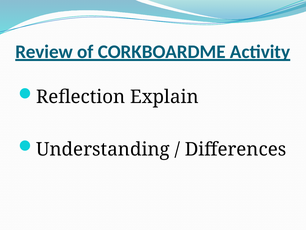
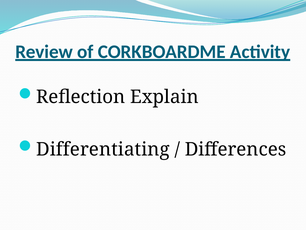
Understanding: Understanding -> Differentiating (103, 149)
